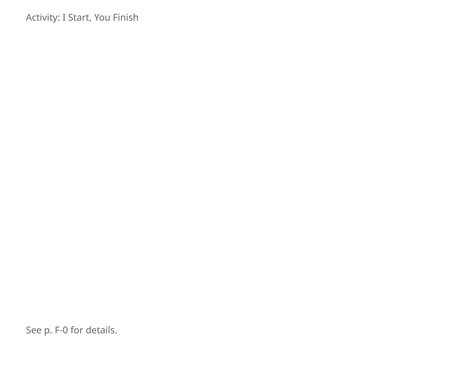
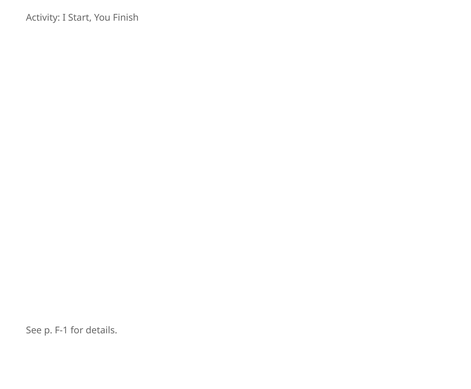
F-0: F-0 -> F-1 (61, 330)
